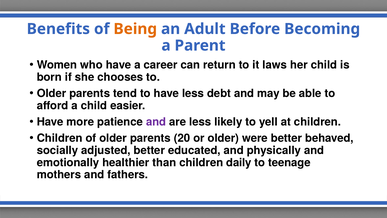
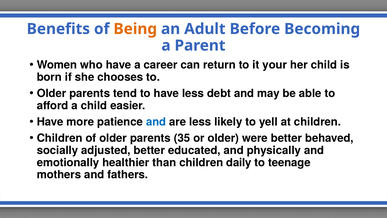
laws: laws -> your (275, 65)
and colour: purple -> blue (156, 122)
20: 20 -> 35 (182, 138)
